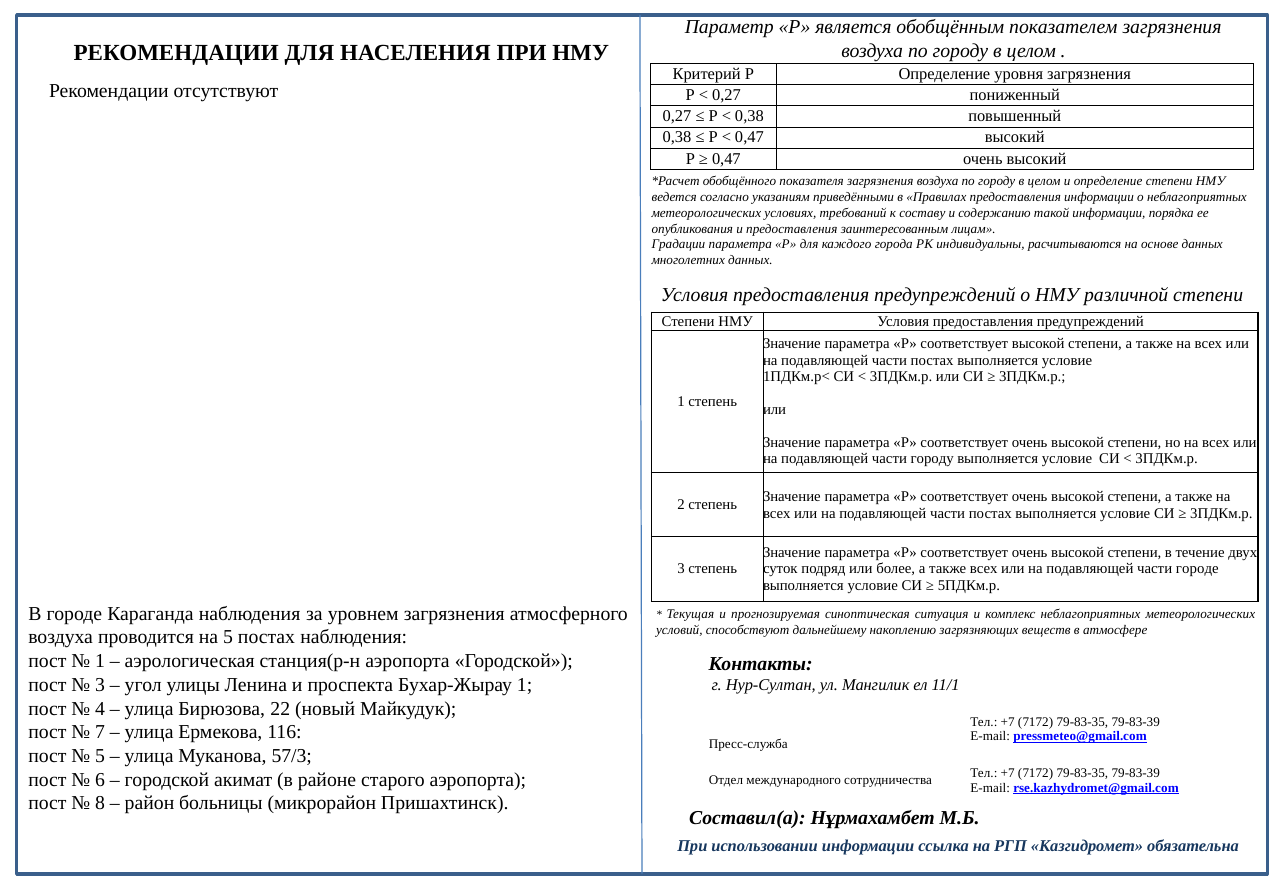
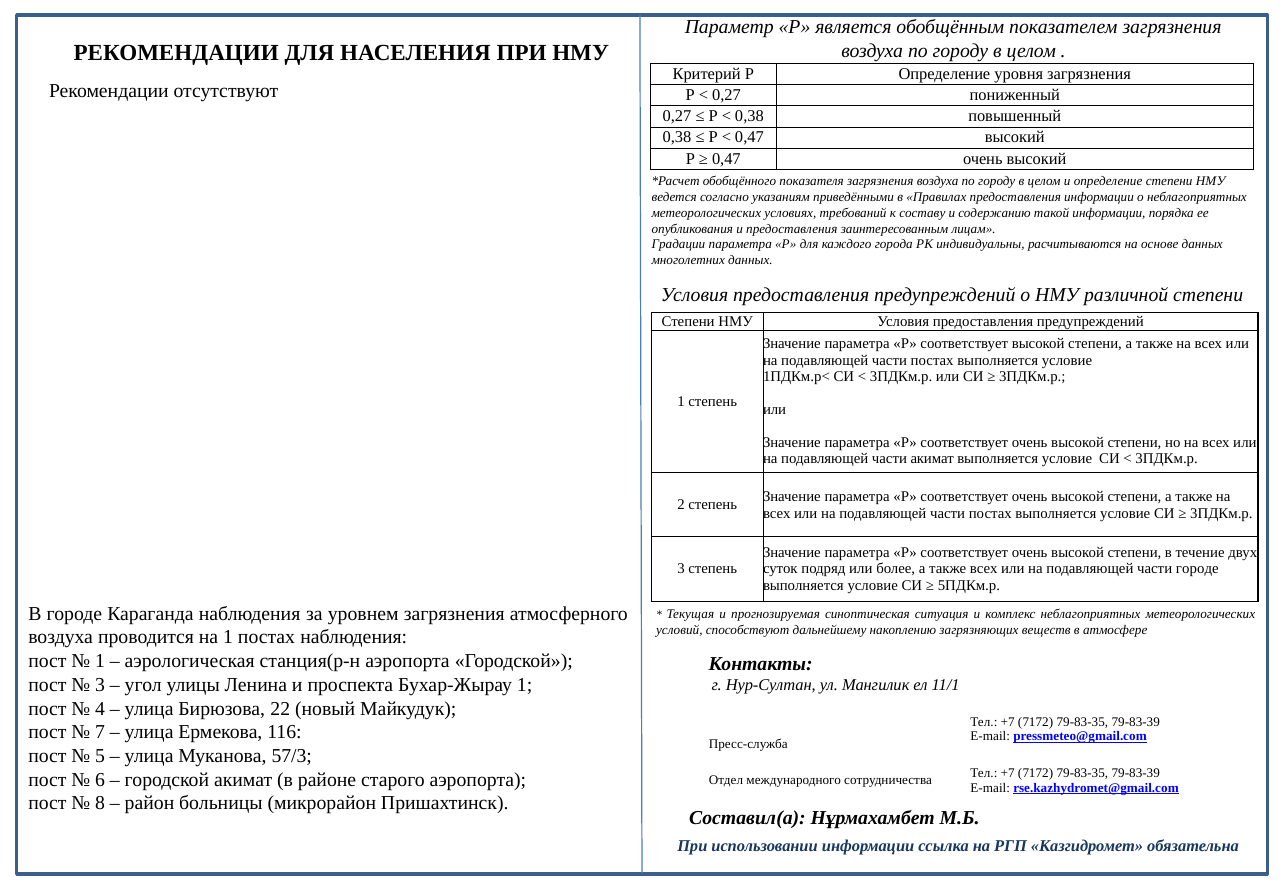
части городу: городу -> акимат (932, 459)
на 5: 5 -> 1 (228, 637)
